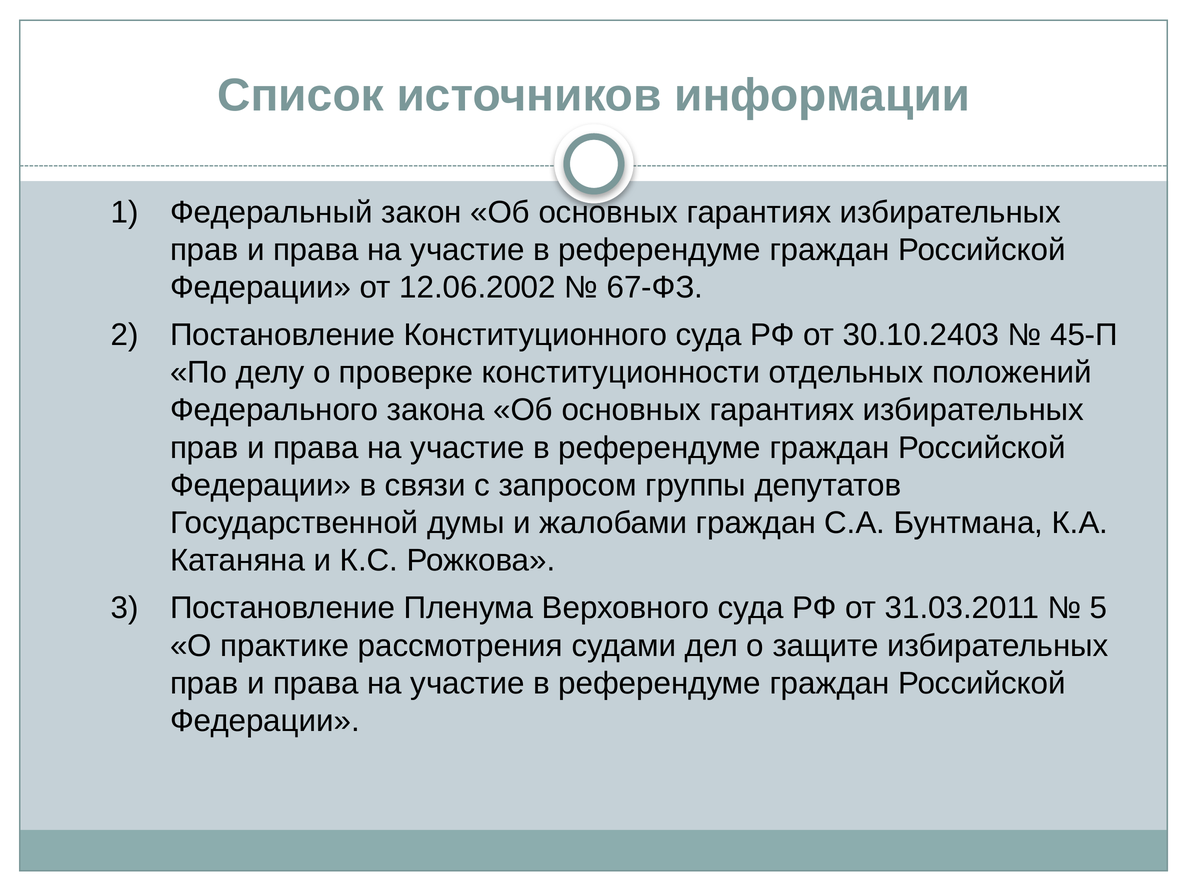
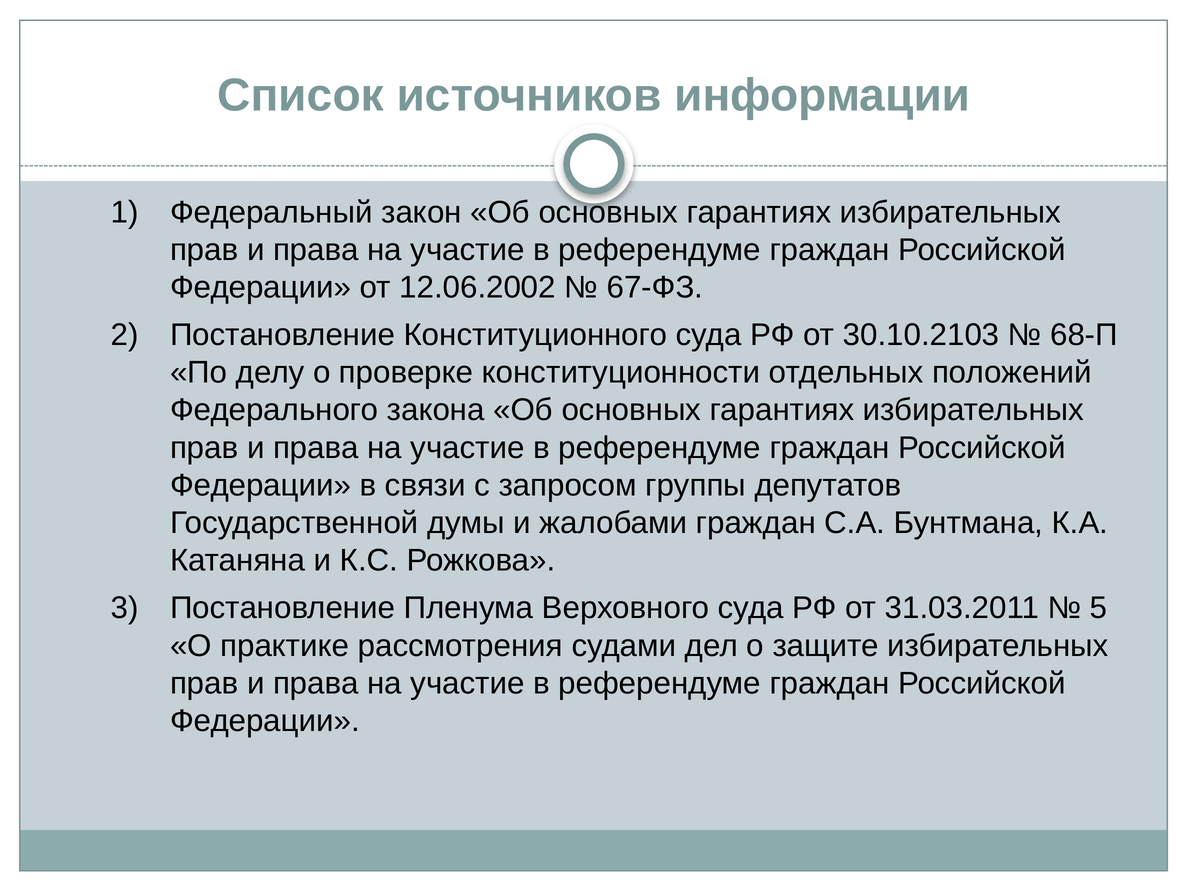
30.10.2403: 30.10.2403 -> 30.10.2103 (921, 335)
45-П: 45-П -> 68-П (1084, 335)
